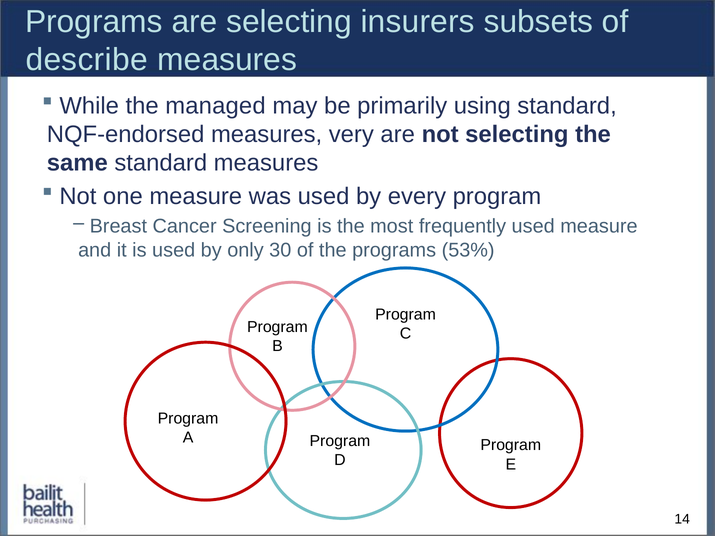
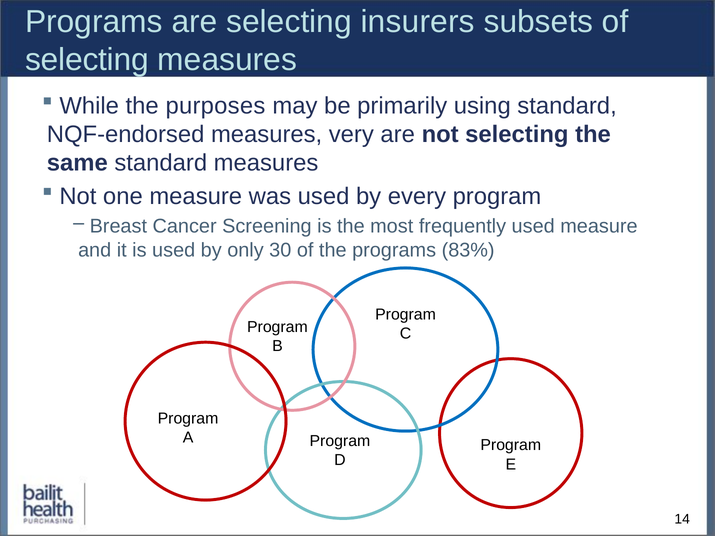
describe: describe -> selecting (87, 60)
managed: managed -> purposes (215, 106)
53%: 53% -> 83% (468, 250)
